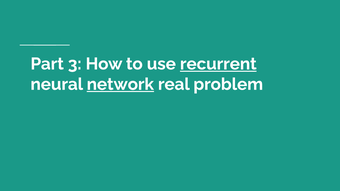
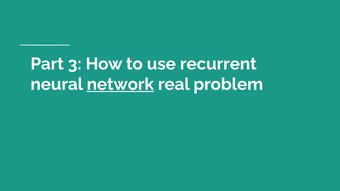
recurrent underline: present -> none (218, 64)
